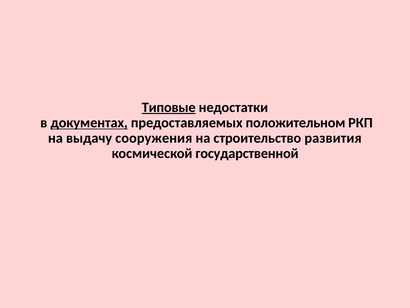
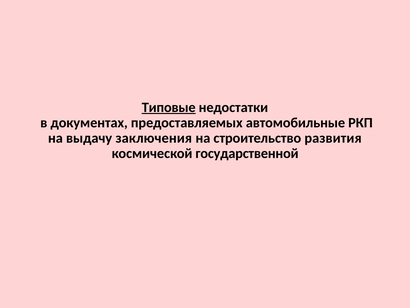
документах underline: present -> none (89, 123)
положительном: положительном -> автомобильные (295, 123)
сооружения: сооружения -> заключения (154, 138)
